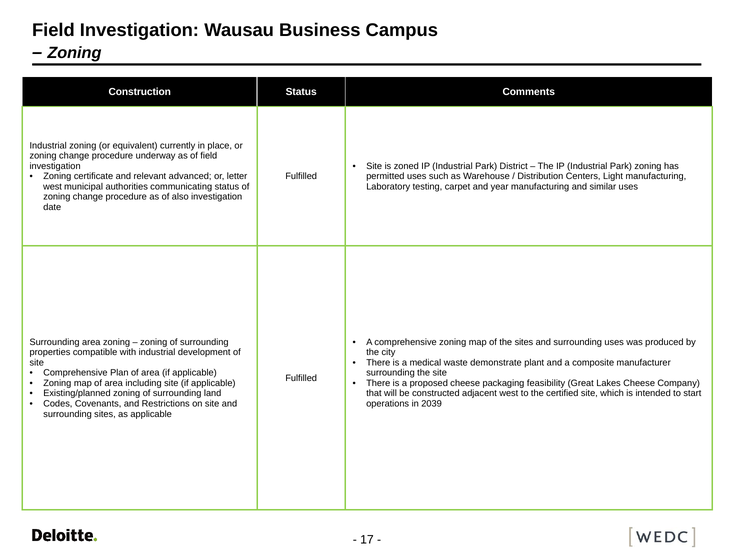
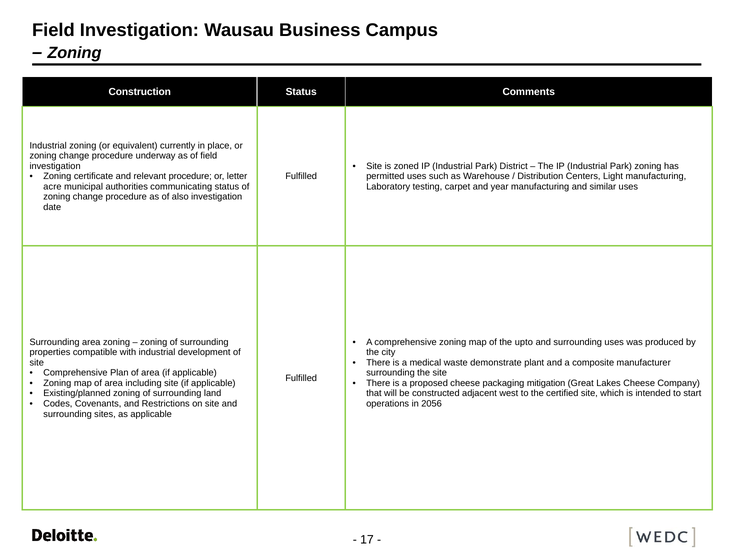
relevant advanced: advanced -> procedure (190, 177)
west: west -> acre (52, 187)
the sites: sites -> upto (524, 342)
feasibility: feasibility -> mitigation (546, 384)
2039: 2039 -> 2056 (432, 404)
